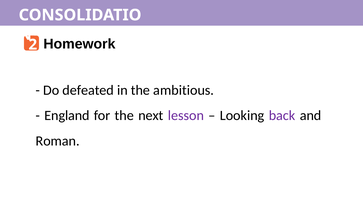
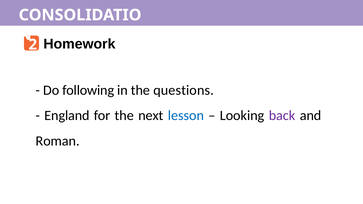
defeated: defeated -> following (88, 90)
ambitious: ambitious -> questions (184, 90)
lesson colour: purple -> blue (186, 116)
